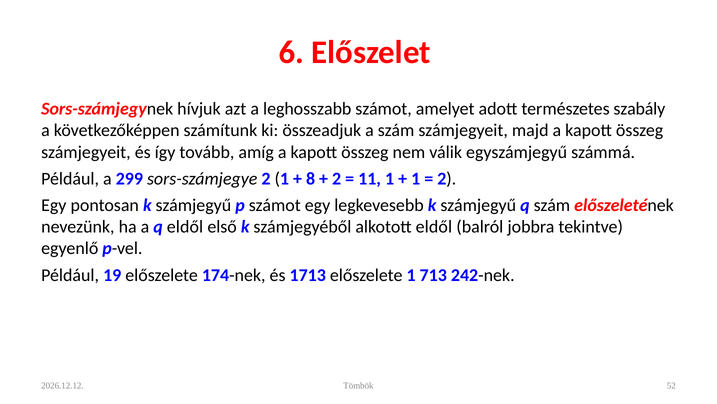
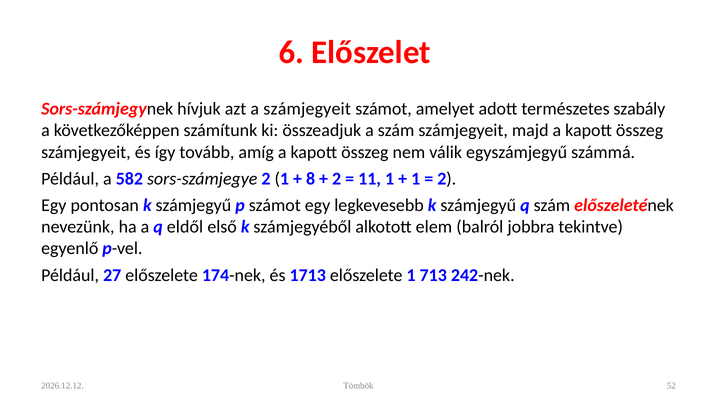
a leghosszabb: leghosszabb -> számjegyeit (307, 109)
299: 299 -> 582 (129, 178)
alkotott eldől: eldől -> elem (434, 227)
19: 19 -> 27 (112, 275)
